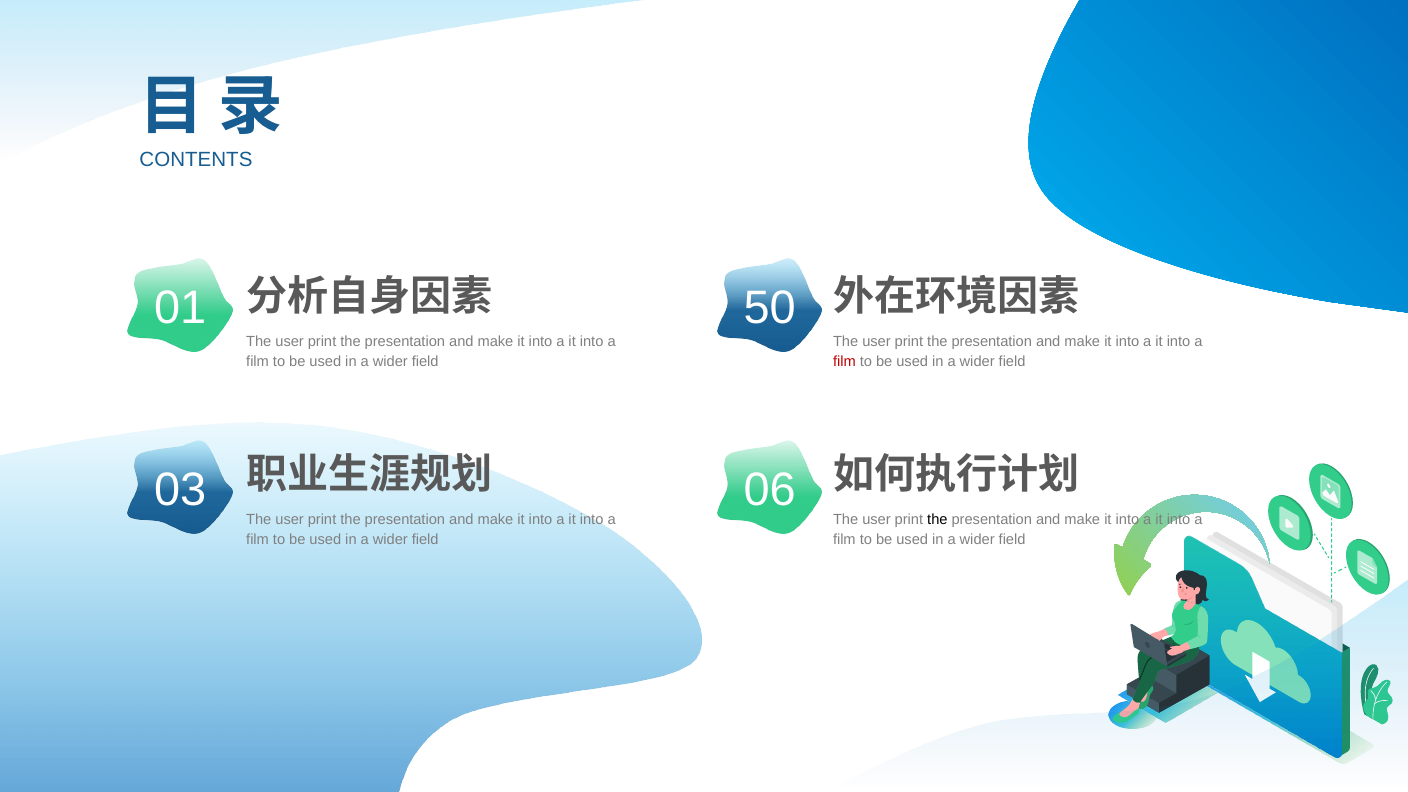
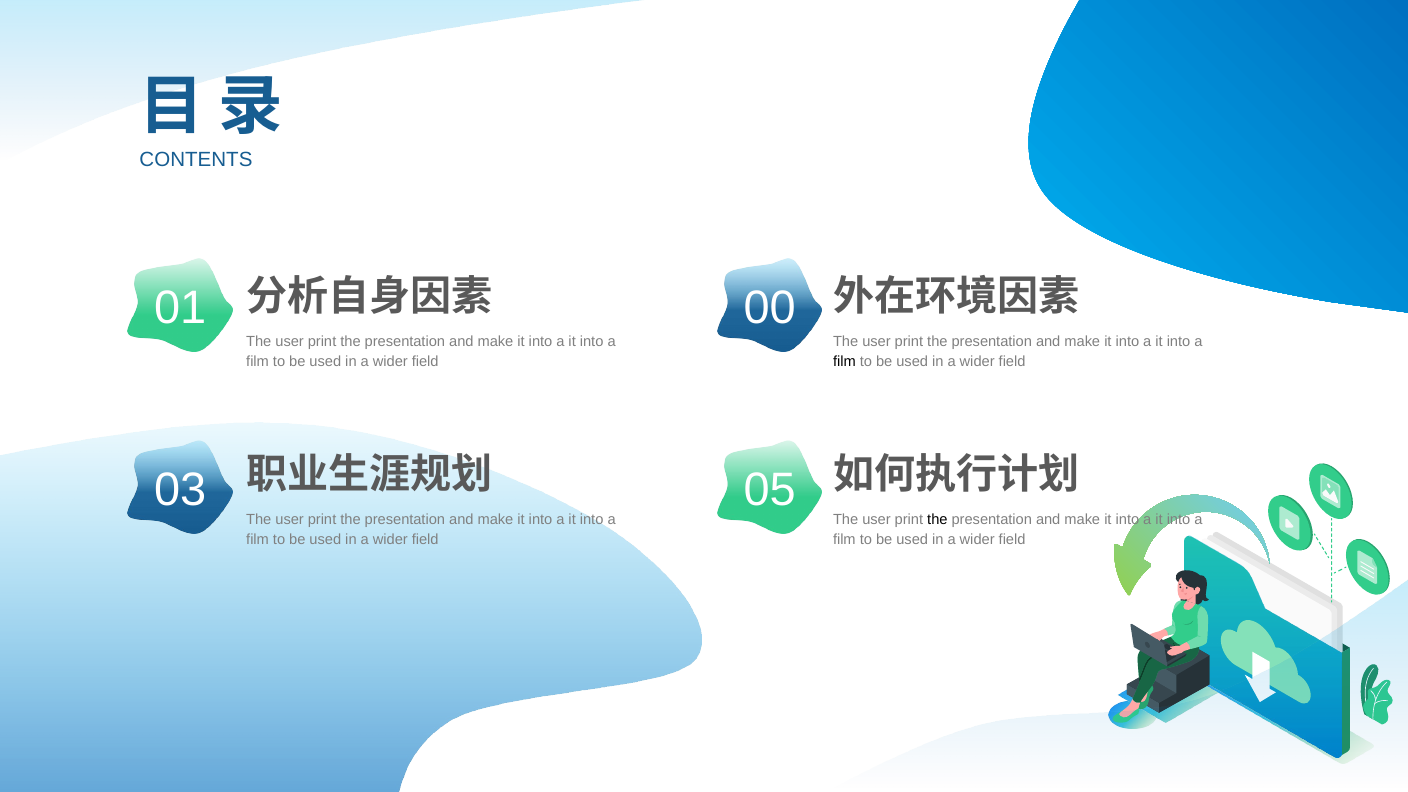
50: 50 -> 00 (770, 308)
film colour: red -> black (844, 362)
06: 06 -> 05 (770, 490)
